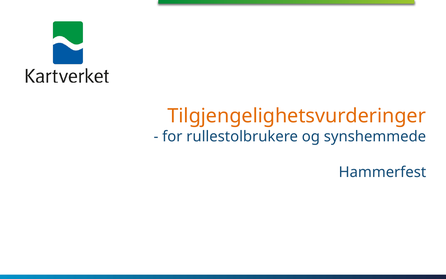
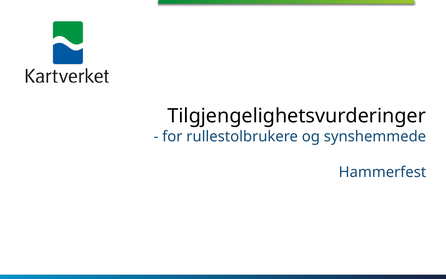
Tilgjengelighetsvurderinger colour: orange -> black (297, 116)
